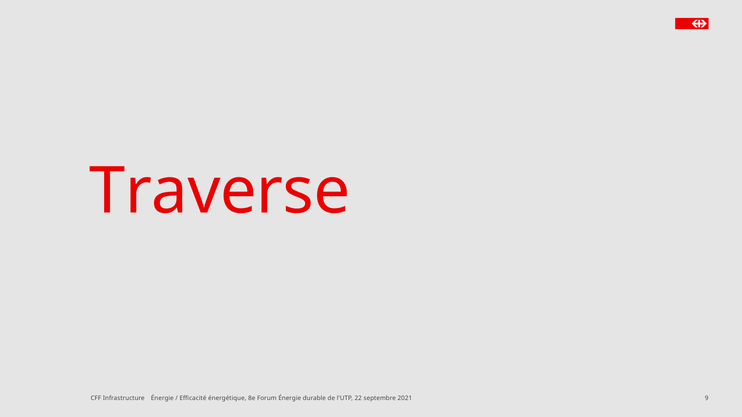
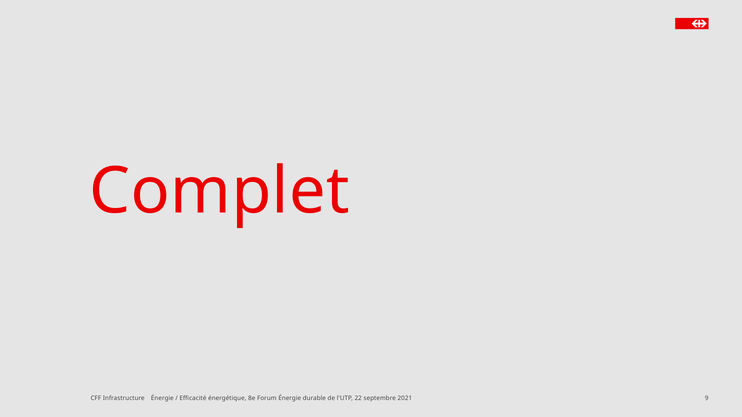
Traverse: Traverse -> Complet (219, 191)
